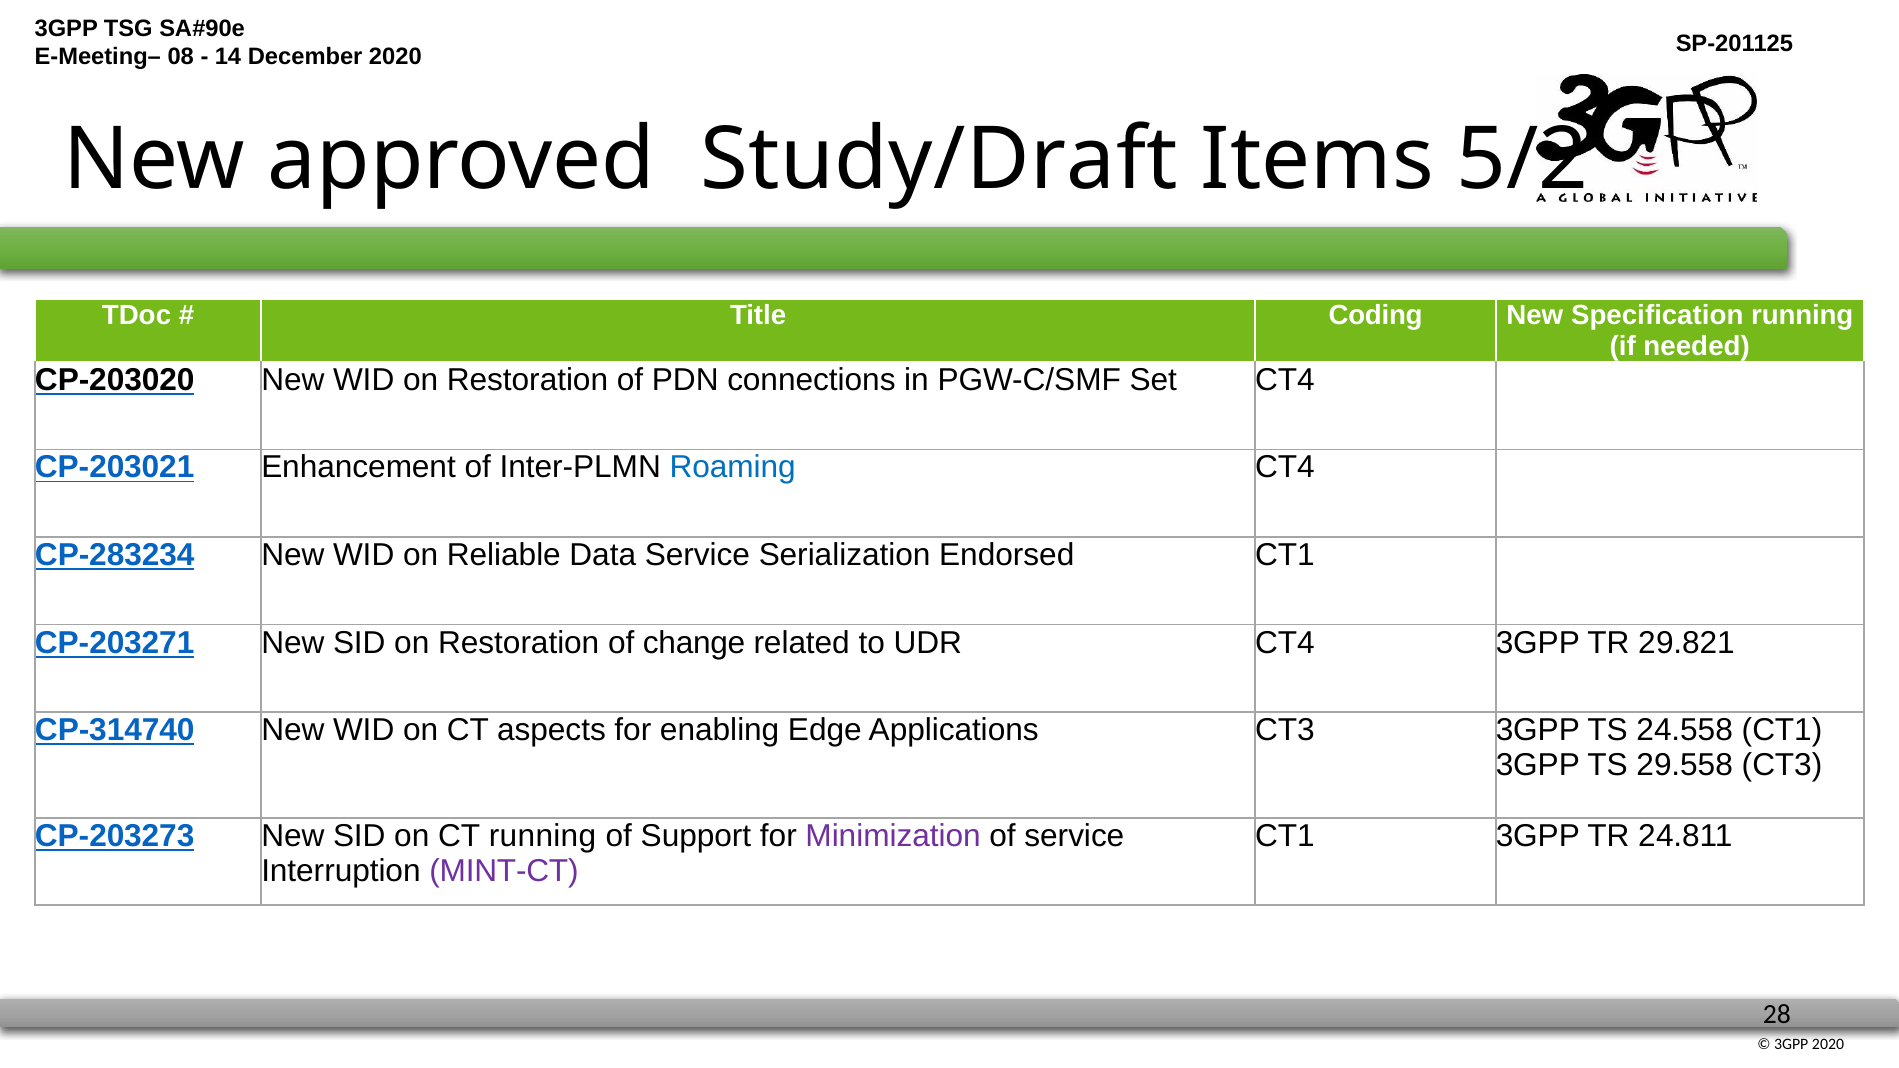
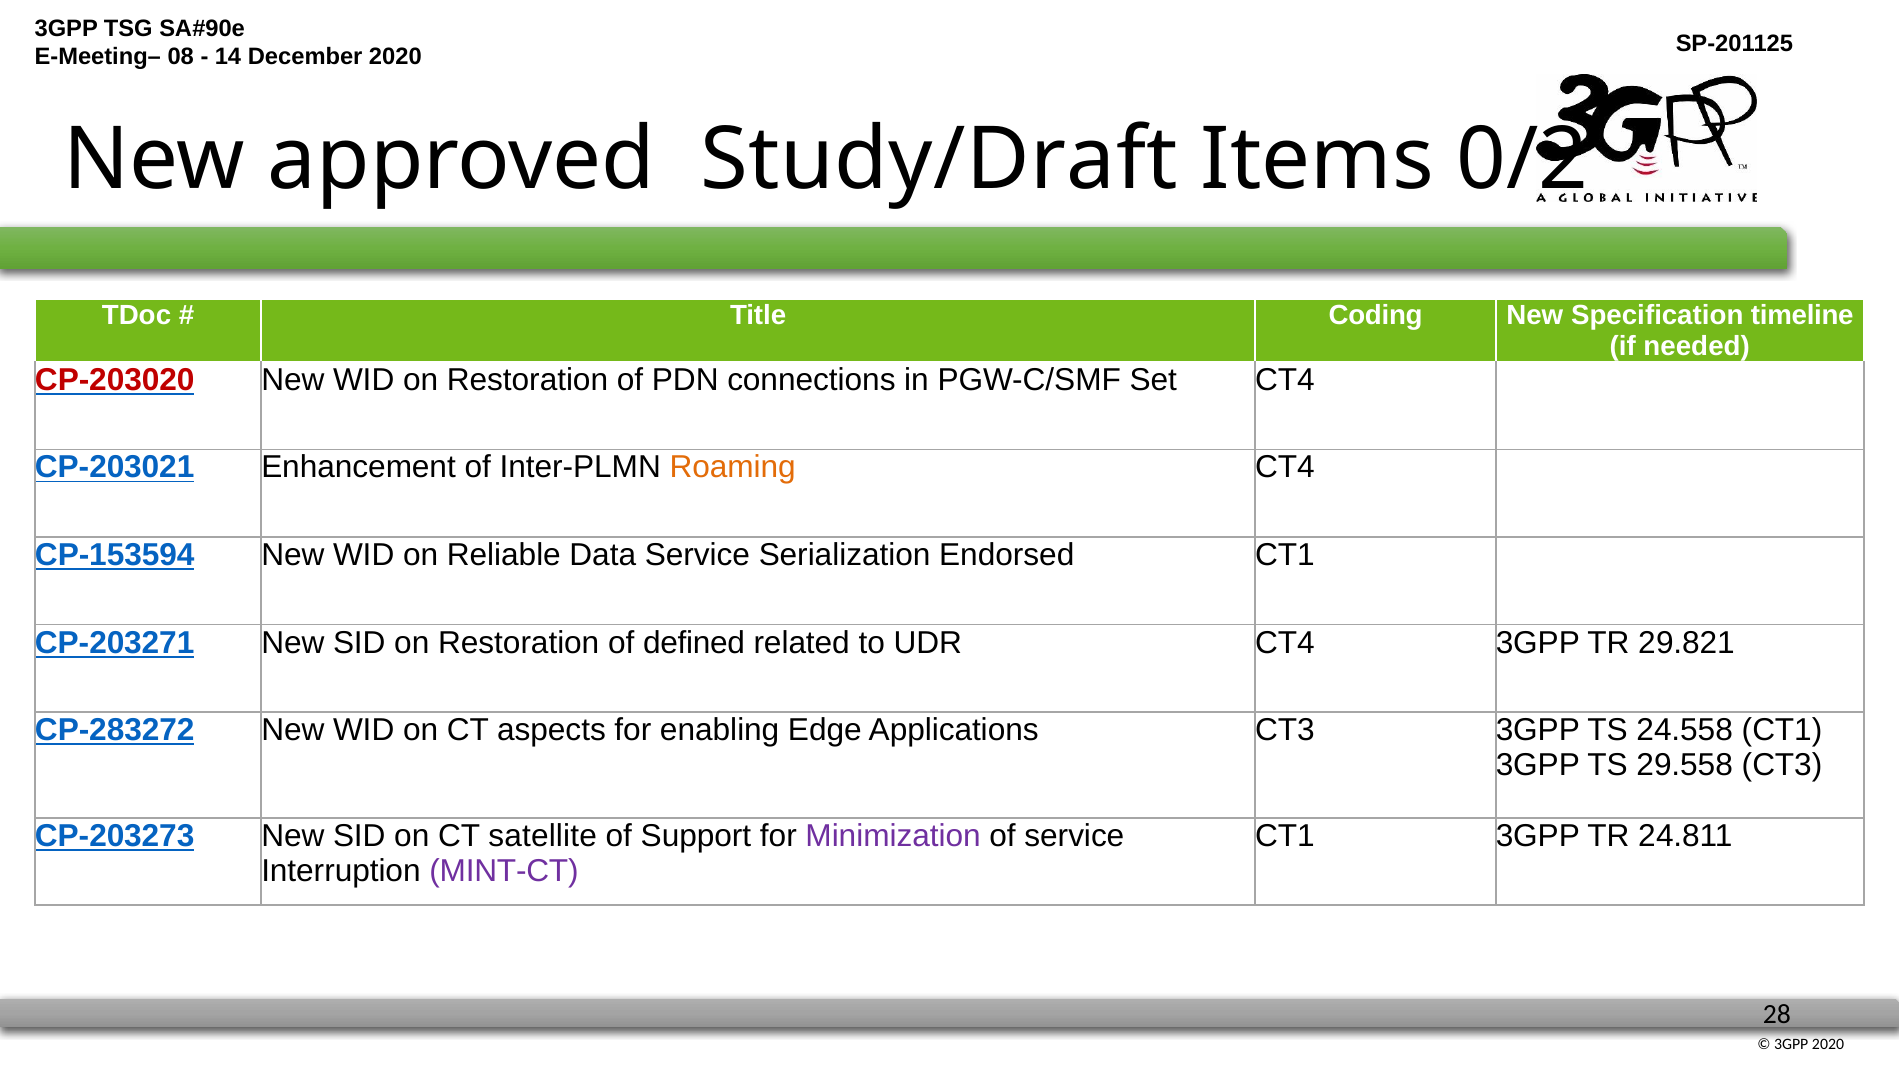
5/2: 5/2 -> 0/2 (1522, 160)
Specification running: running -> timeline (1802, 315)
CP-203020 colour: black -> red (115, 380)
Roaming colour: blue -> orange (733, 468)
CP-283234: CP-283234 -> CP-153594 (115, 555)
change: change -> defined (694, 643)
CP-314740: CP-314740 -> CP-283272 (115, 730)
CT running: running -> satellite (543, 836)
